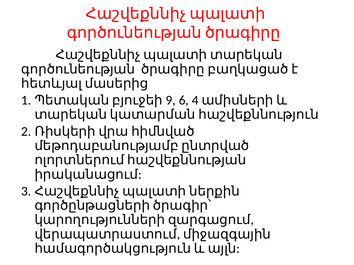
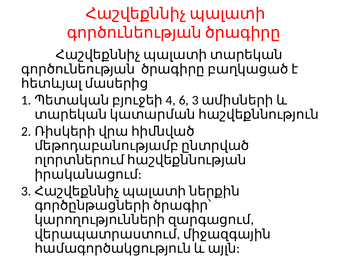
9: 9 -> 4 (171, 100)
6 4: 4 -> 3 (195, 100)
